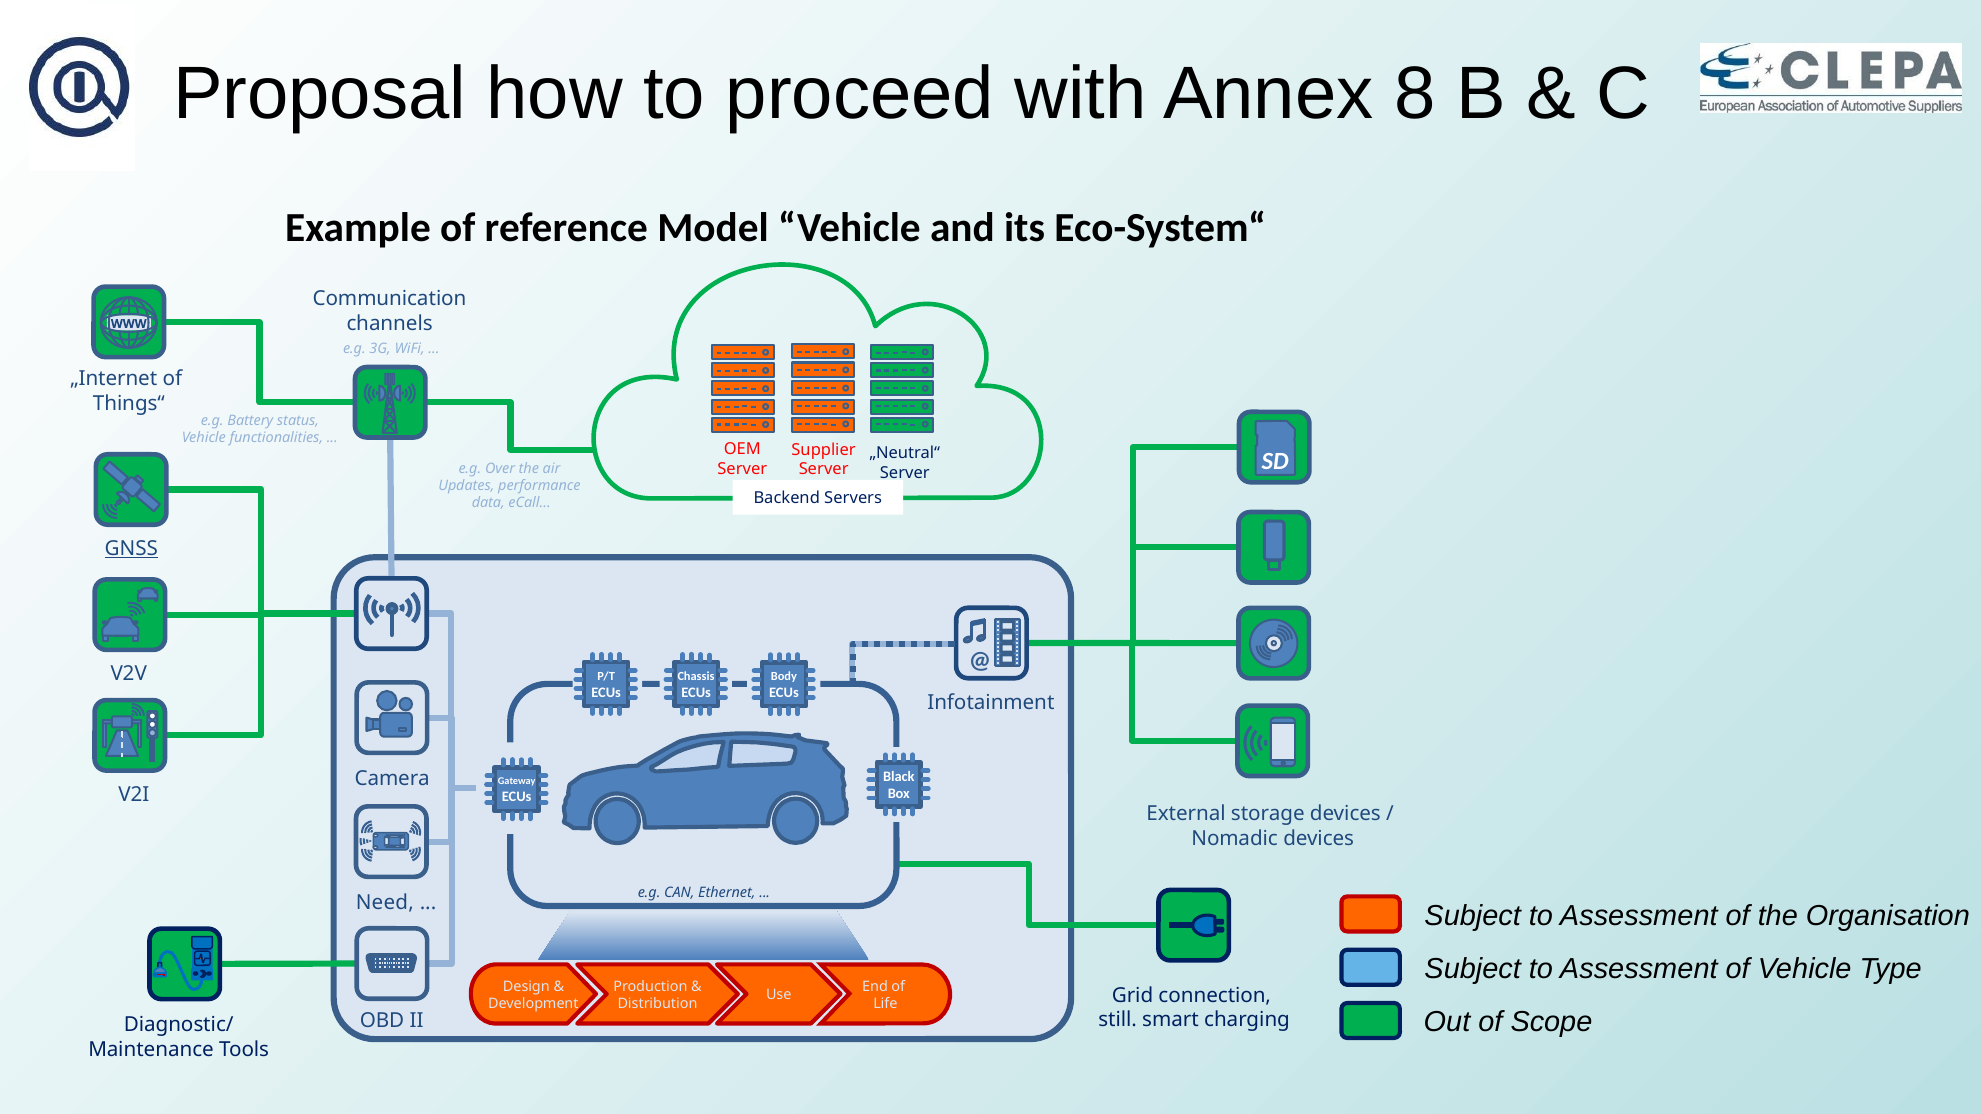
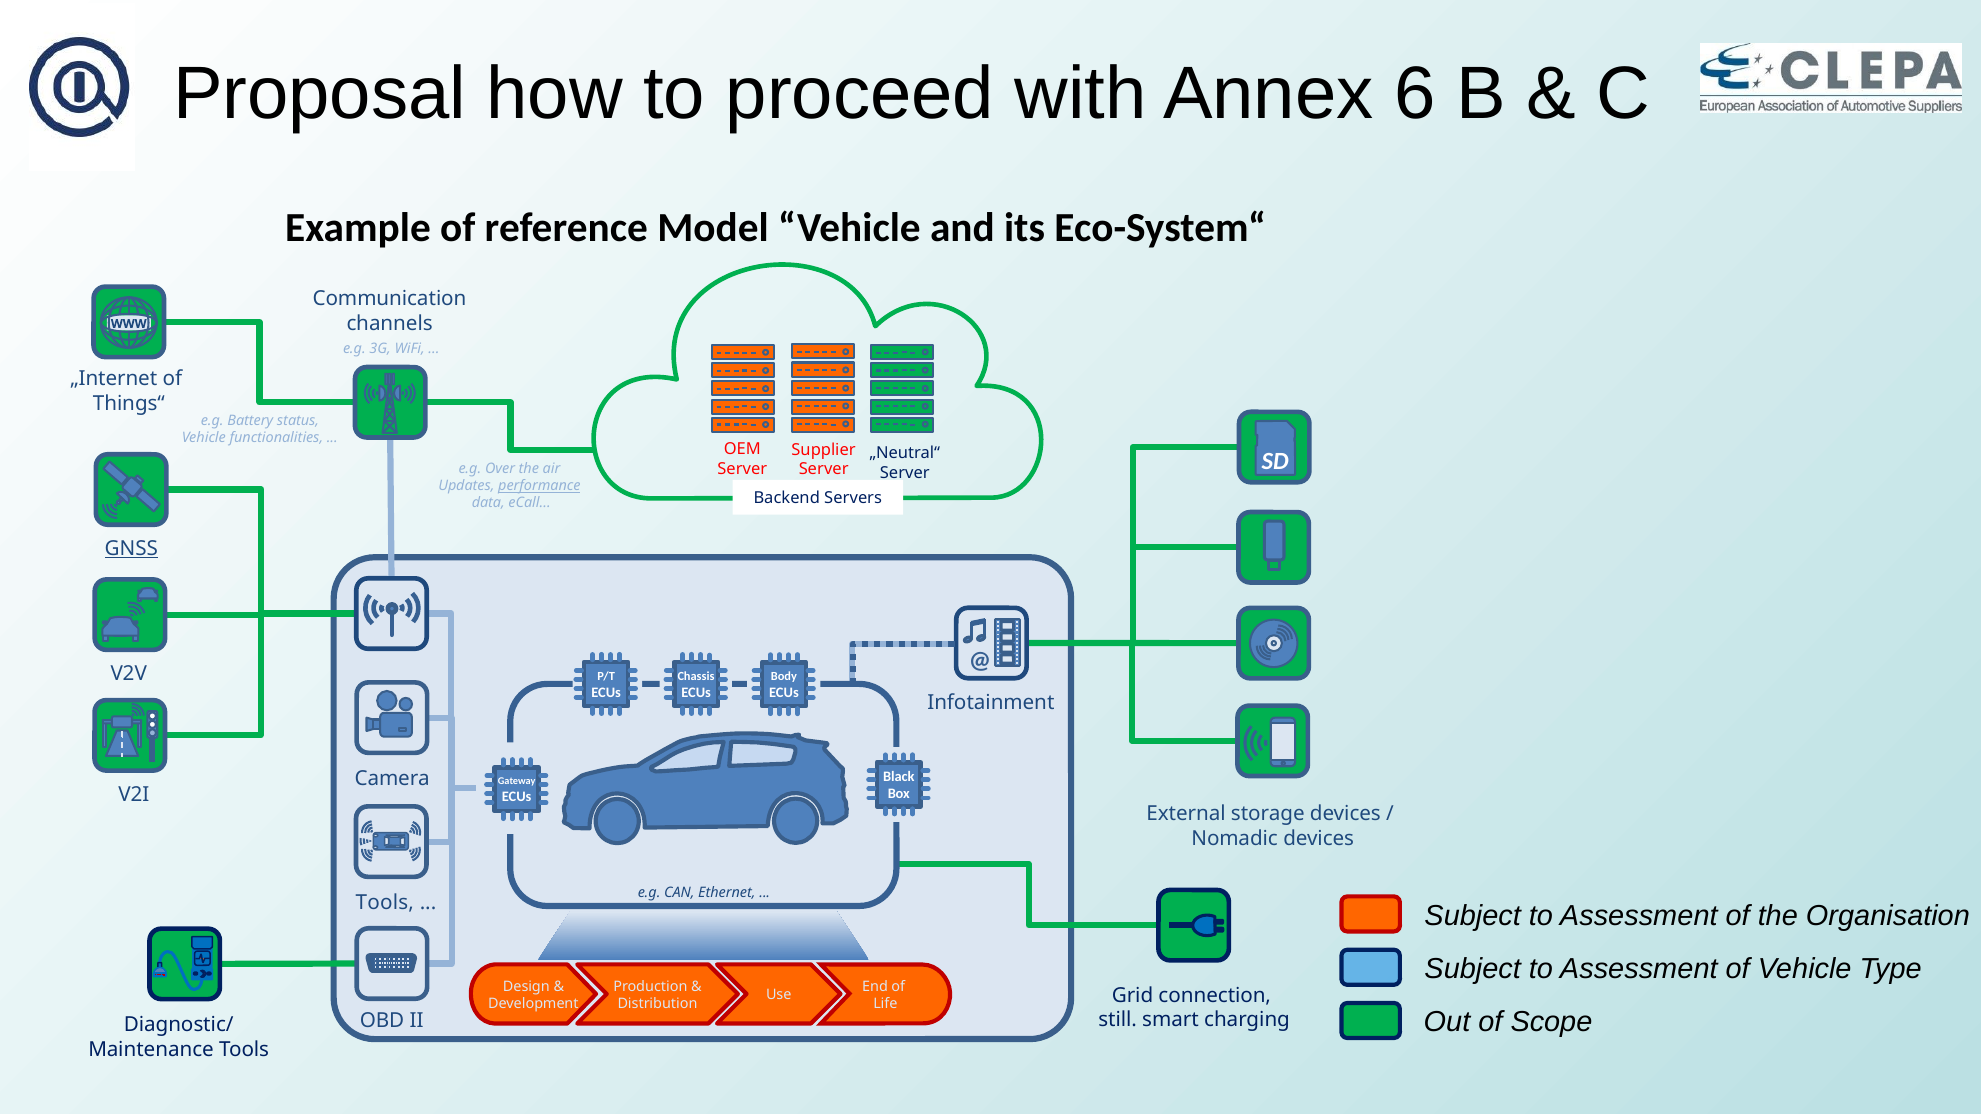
8: 8 -> 6 (1415, 94)
performance underline: none -> present (539, 486)
Need: Need -> Tools (385, 903)
